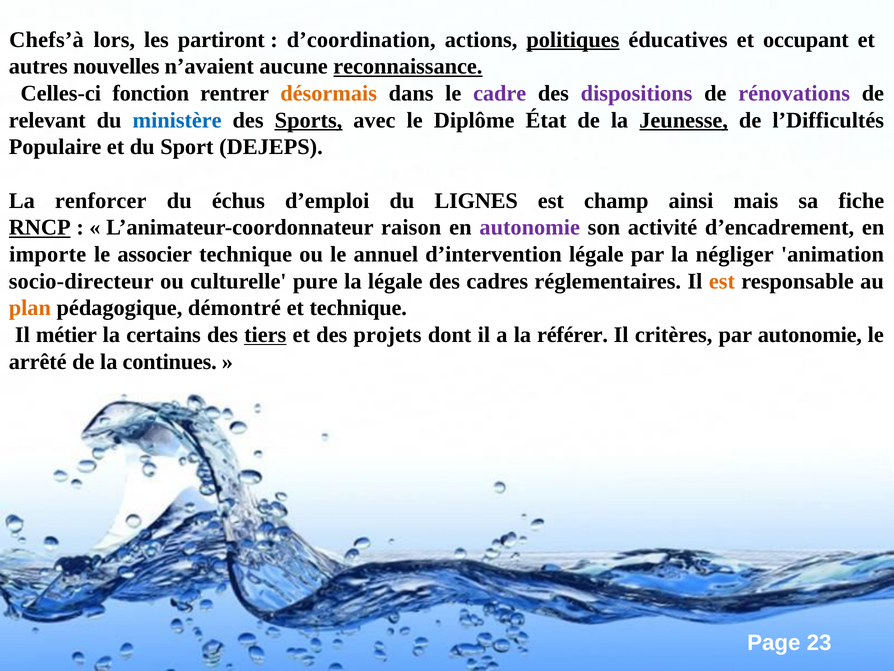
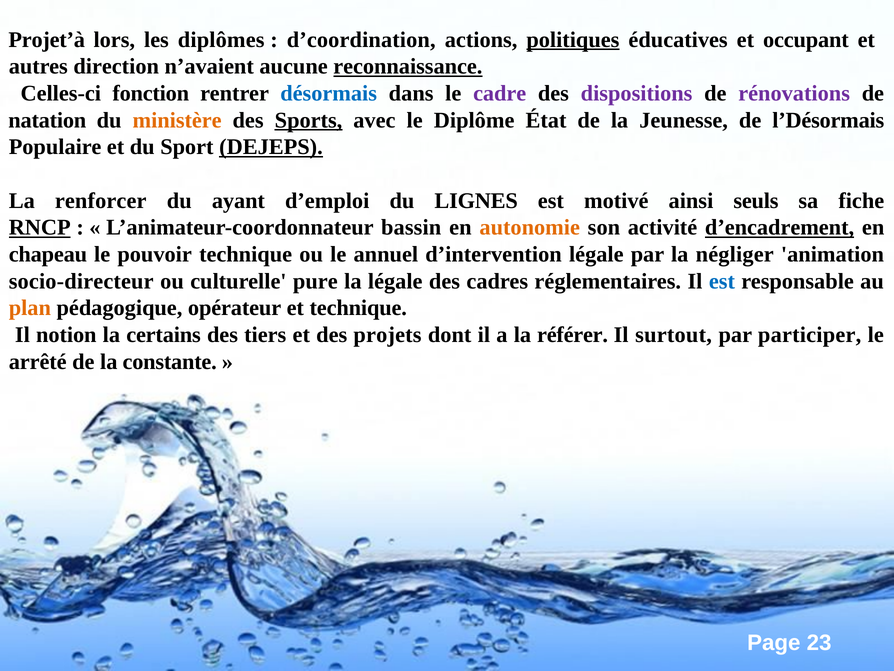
Chefs’à: Chefs’à -> Projet’à (47, 40)
partiront: partiront -> diplômes (221, 40)
nouvelles: nouvelles -> direction (116, 66)
désormais colour: orange -> blue (329, 93)
relevant: relevant -> natation (47, 120)
ministère colour: blue -> orange (177, 120)
Jeunesse underline: present -> none (684, 120)
l’Difficultés: l’Difficultés -> l’Désormais (828, 120)
DEJEPS underline: none -> present (271, 147)
échus: échus -> ayant (238, 201)
champ: champ -> motivé (616, 201)
mais: mais -> seuls (756, 201)
raison: raison -> bassin (411, 227)
autonomie colour: purple -> orange (530, 227)
d’encadrement underline: none -> present (780, 227)
importe: importe -> chapeau (48, 254)
associer: associer -> pouvoir (155, 254)
est colour: orange -> blue (722, 281)
démontré: démontré -> opérateur (235, 308)
métier: métier -> notion (66, 335)
tiers underline: present -> none (265, 335)
critères: critères -> surtout (674, 335)
par autonomie: autonomie -> participer (810, 335)
continues: continues -> constante (170, 361)
